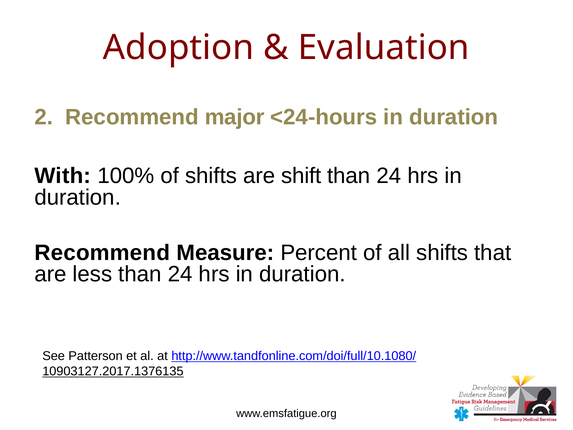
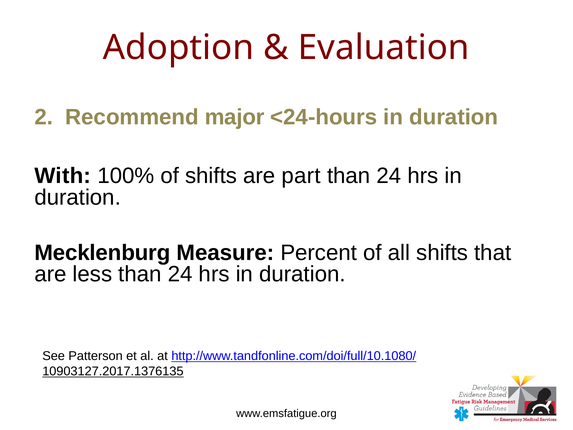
shift: shift -> part (301, 176)
Recommend: Recommend -> Mecklenburg (102, 253)
